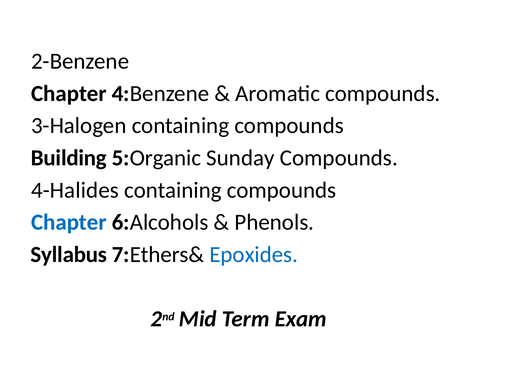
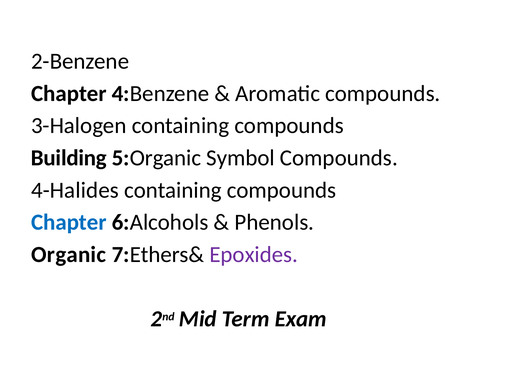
Sunday: Sunday -> Symbol (241, 158)
Syllabus: Syllabus -> Organic (69, 254)
Epoxides colour: blue -> purple (254, 254)
